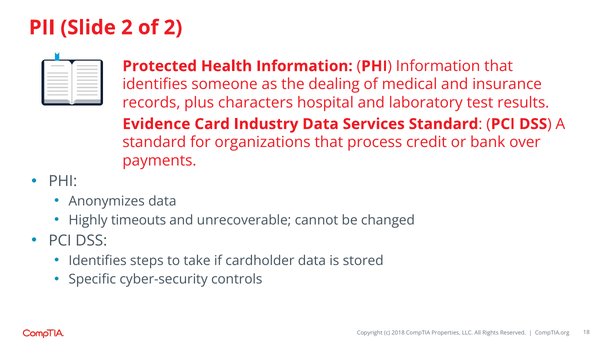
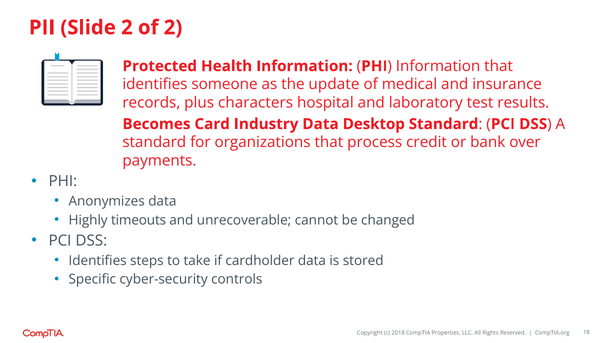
dealing: dealing -> update (334, 84)
Evidence: Evidence -> Becomes (156, 124)
Services: Services -> Desktop (374, 124)
